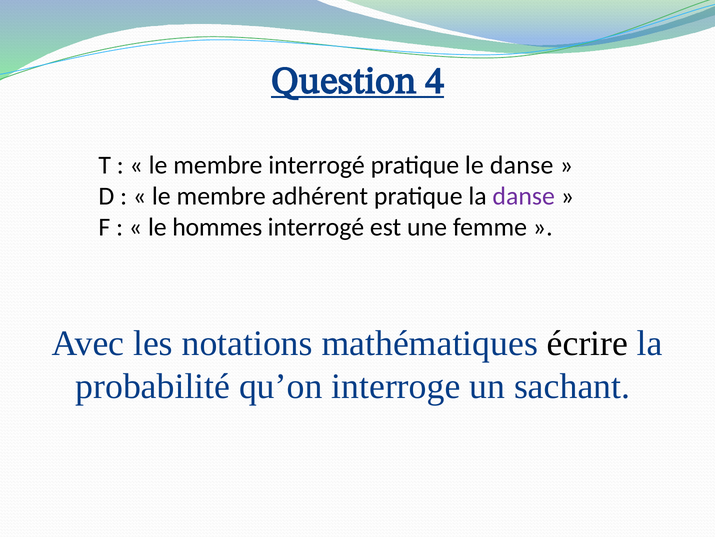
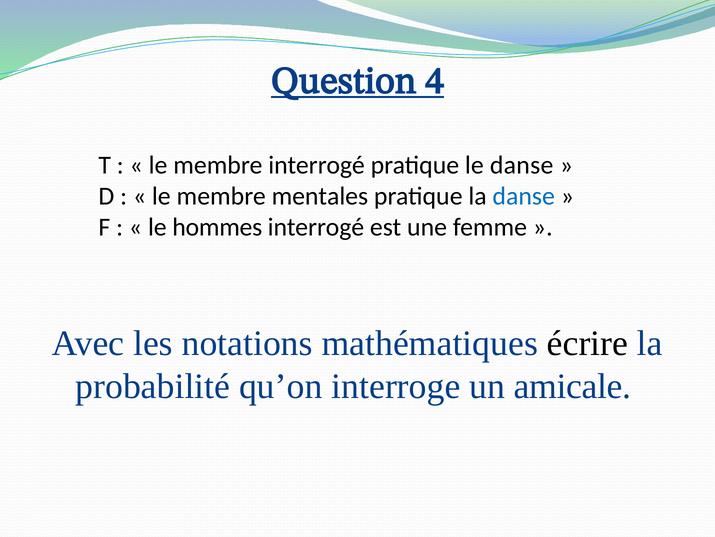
adhérent: adhérent -> mentales (320, 196)
danse colour: purple -> blue (524, 196)
sachant: sachant -> amicale (572, 386)
